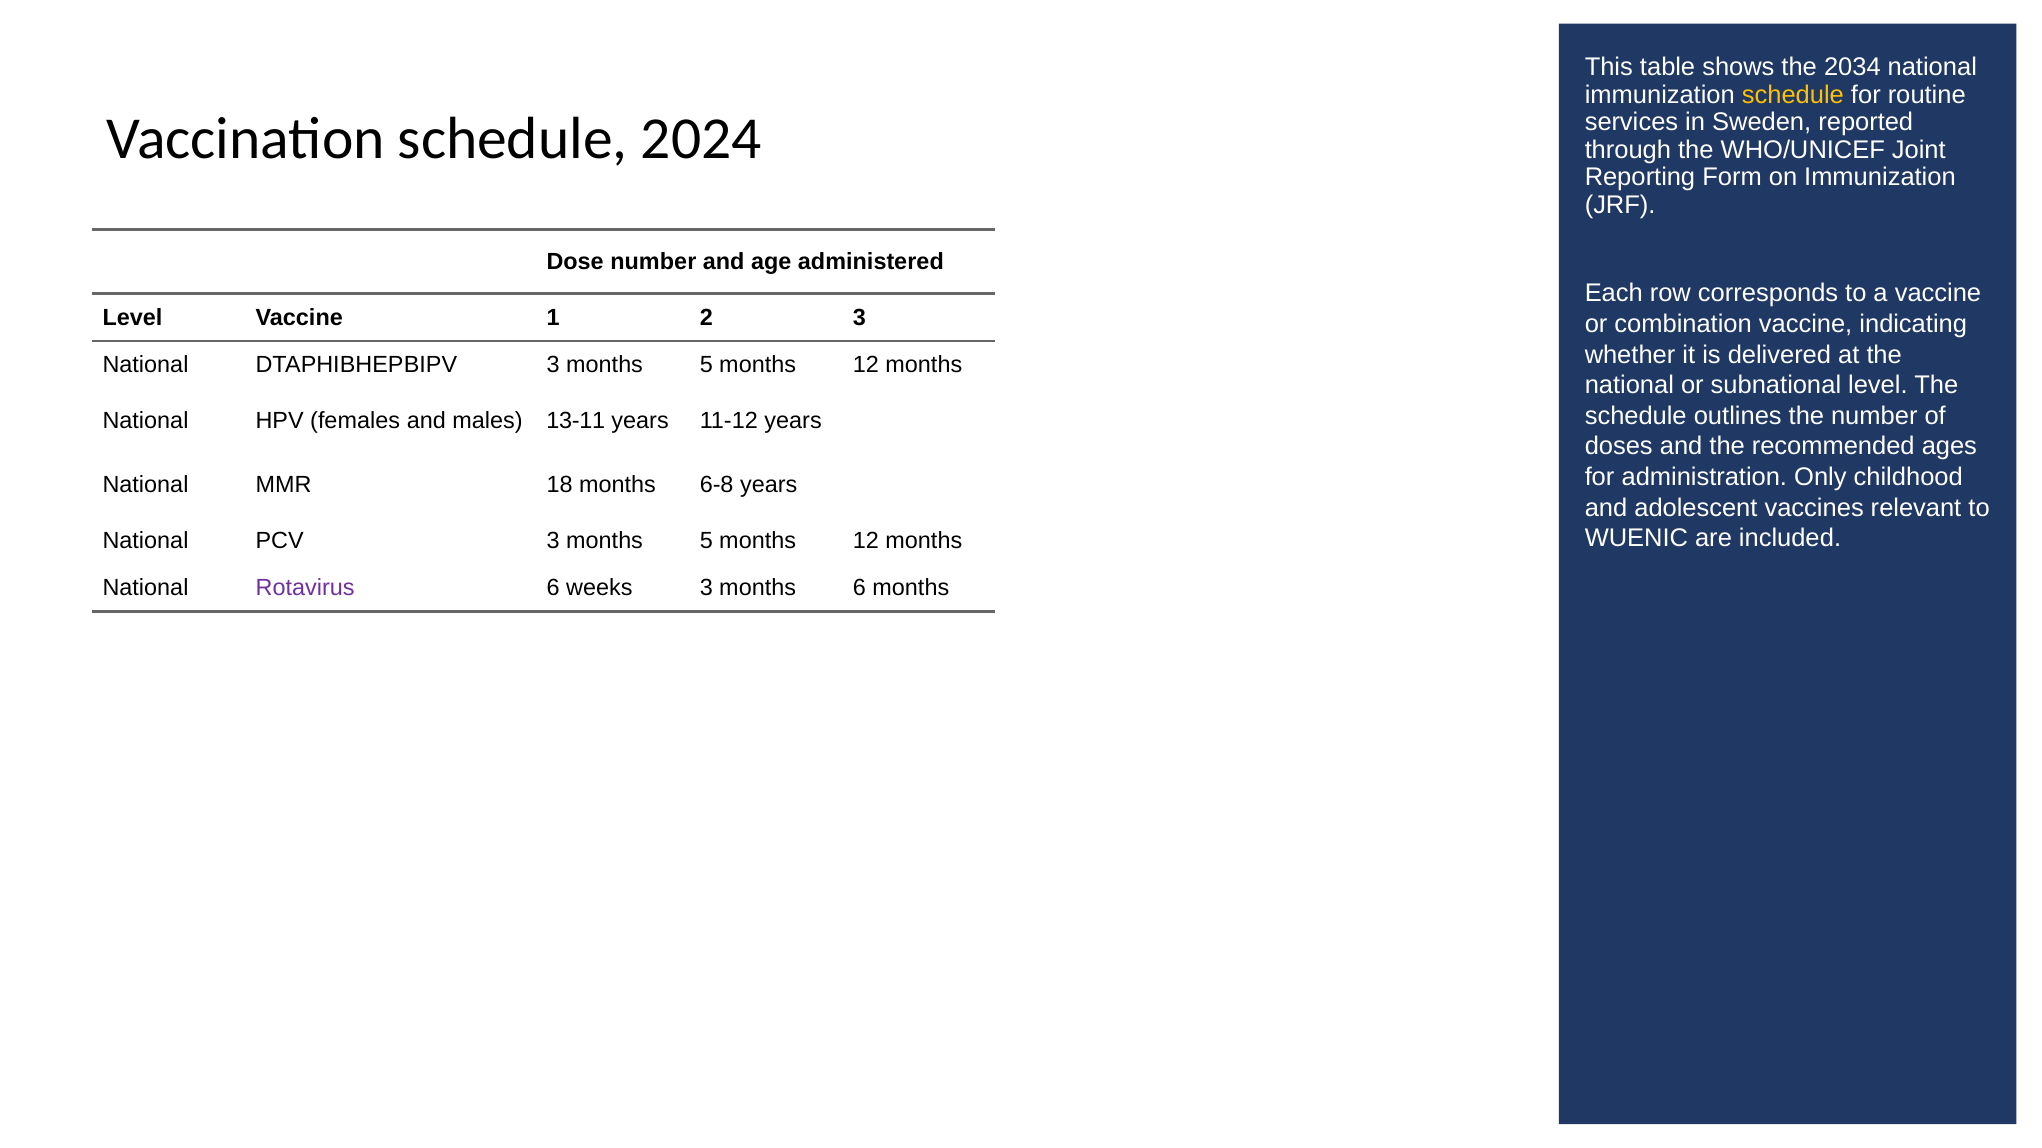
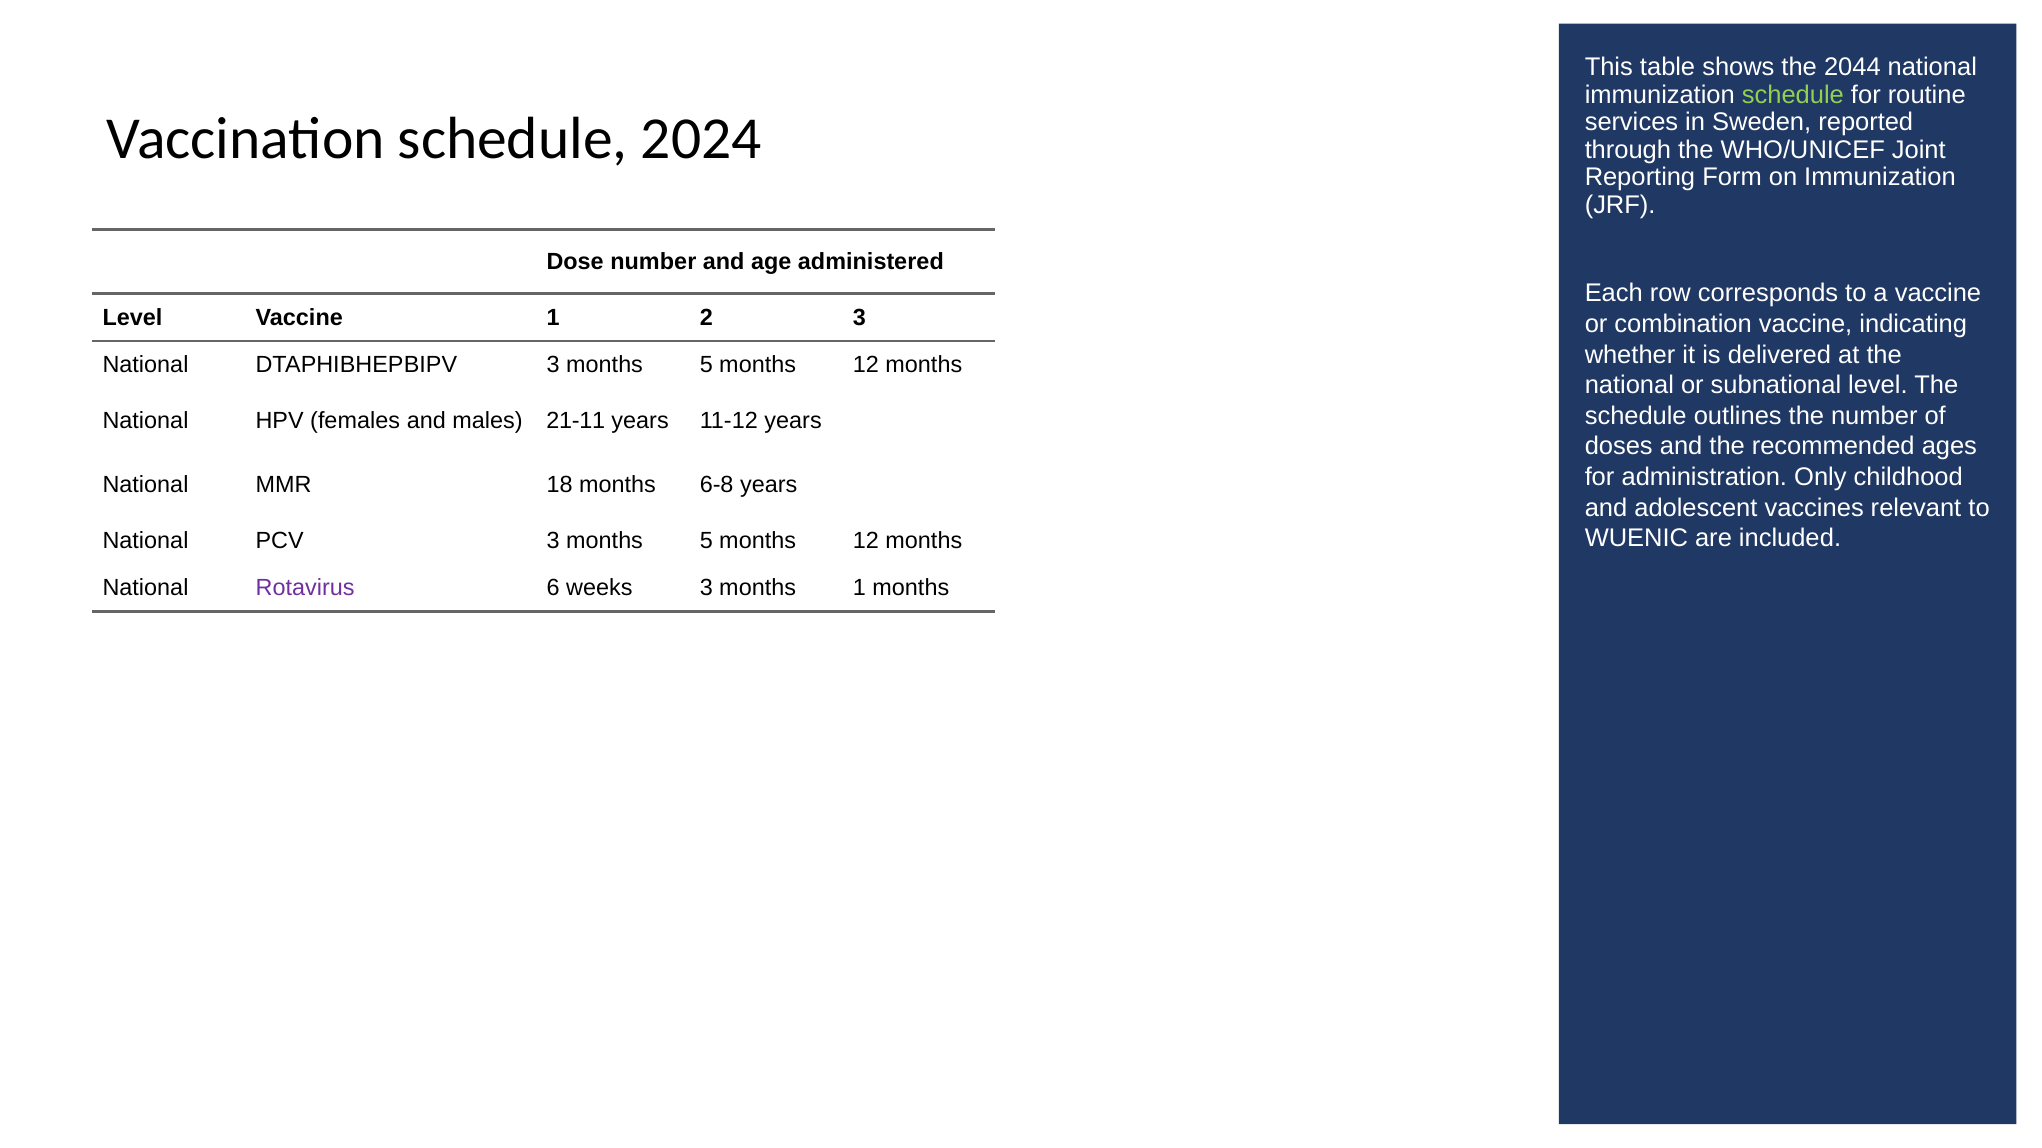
2034: 2034 -> 2044 (1852, 67)
schedule colour: yellow -> light green (1793, 95)
13-11: 13-11 -> 21-11 (576, 421)
months 6: 6 -> 1 (859, 588)
